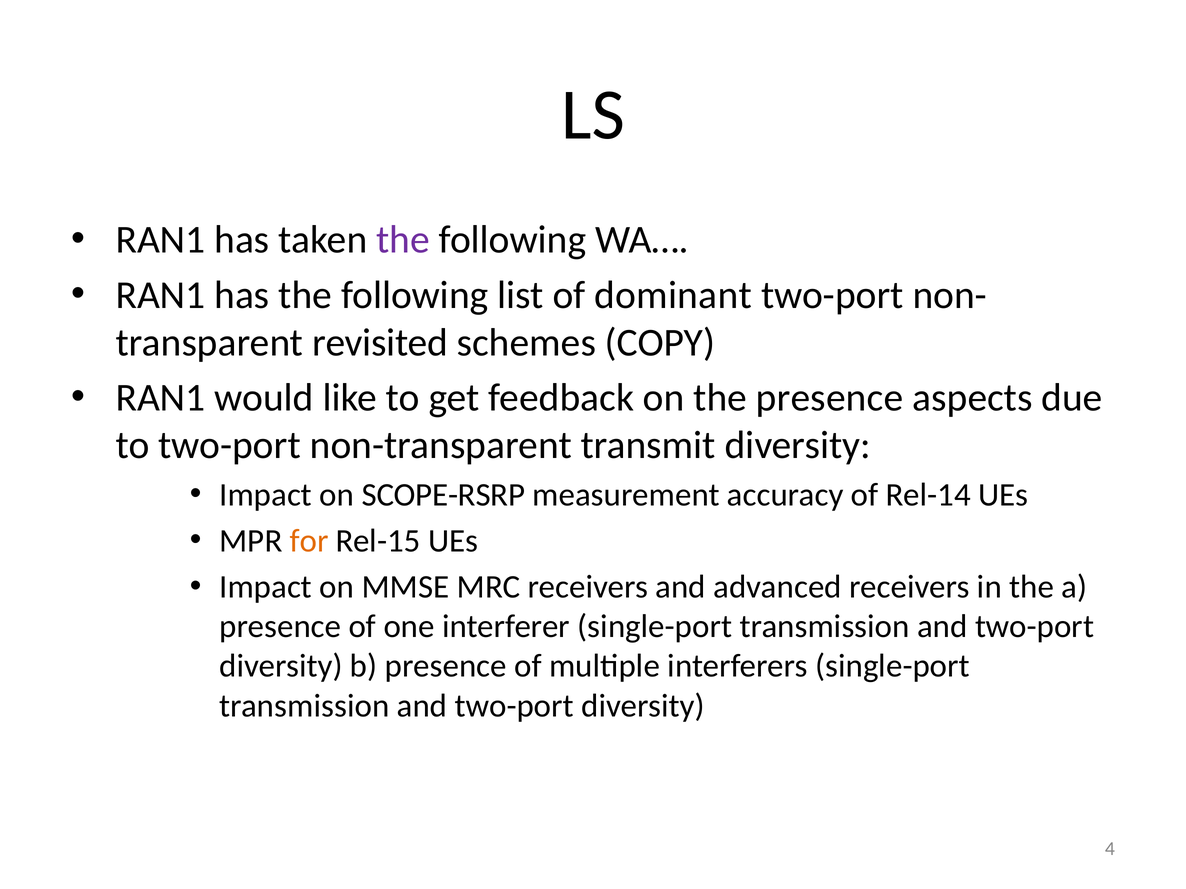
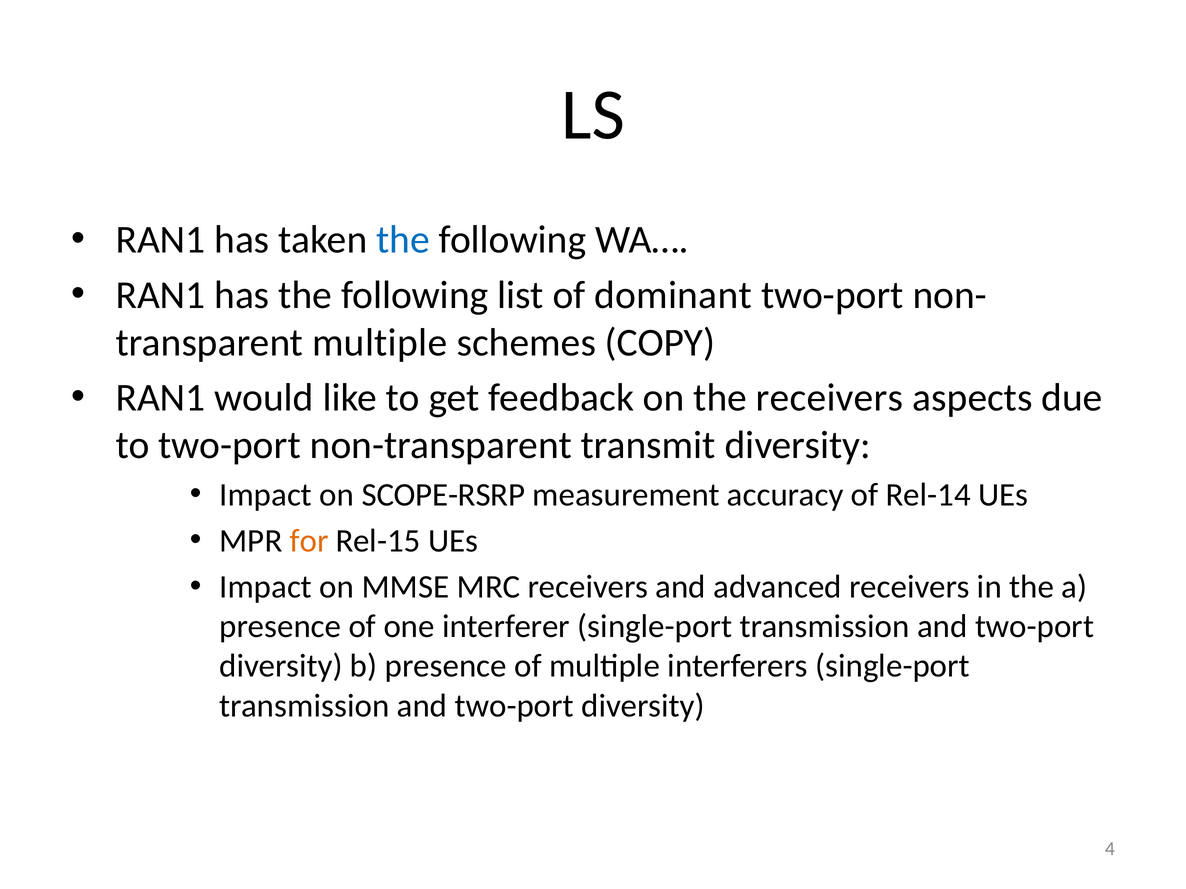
the colour: purple -> blue (403, 240)
revisited: revisited -> multiple (380, 343)
the presence: presence -> receivers (830, 398)
